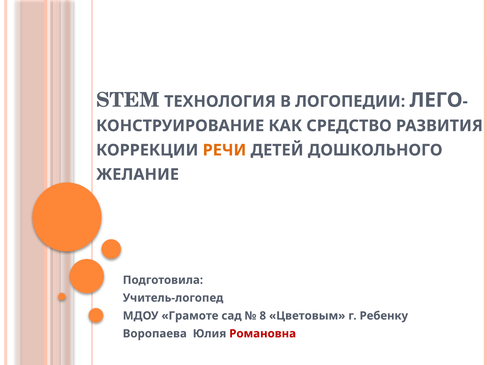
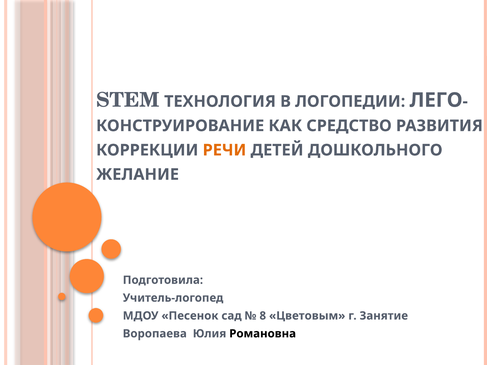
Грамоте: Грамоте -> Песенок (190, 316)
Ребенку: Ребенку -> Занятие (384, 316)
Романовна colour: red -> black (263, 334)
